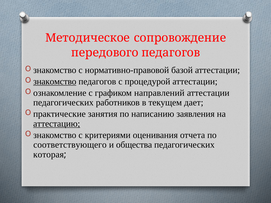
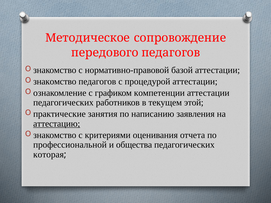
знакомство underline: present -> none (55, 82)
направлений: направлений -> компетенции (159, 93)
дает: дает -> этой (194, 103)
соответствующего: соответствующего -> профессиональной (70, 145)
